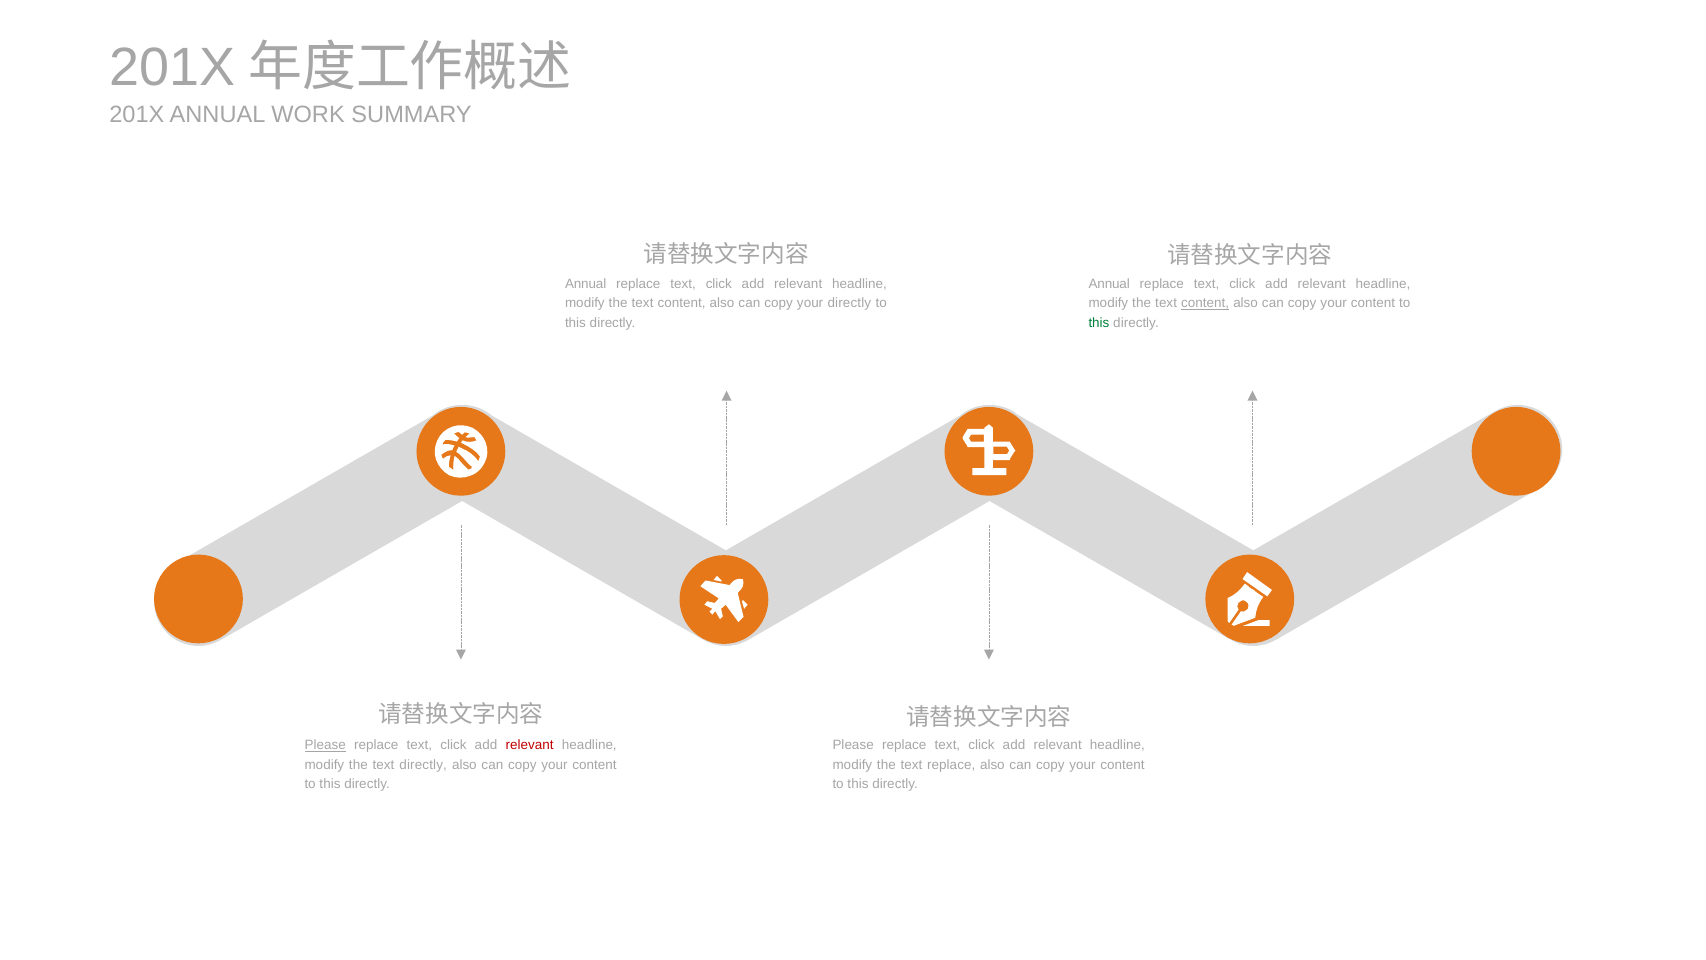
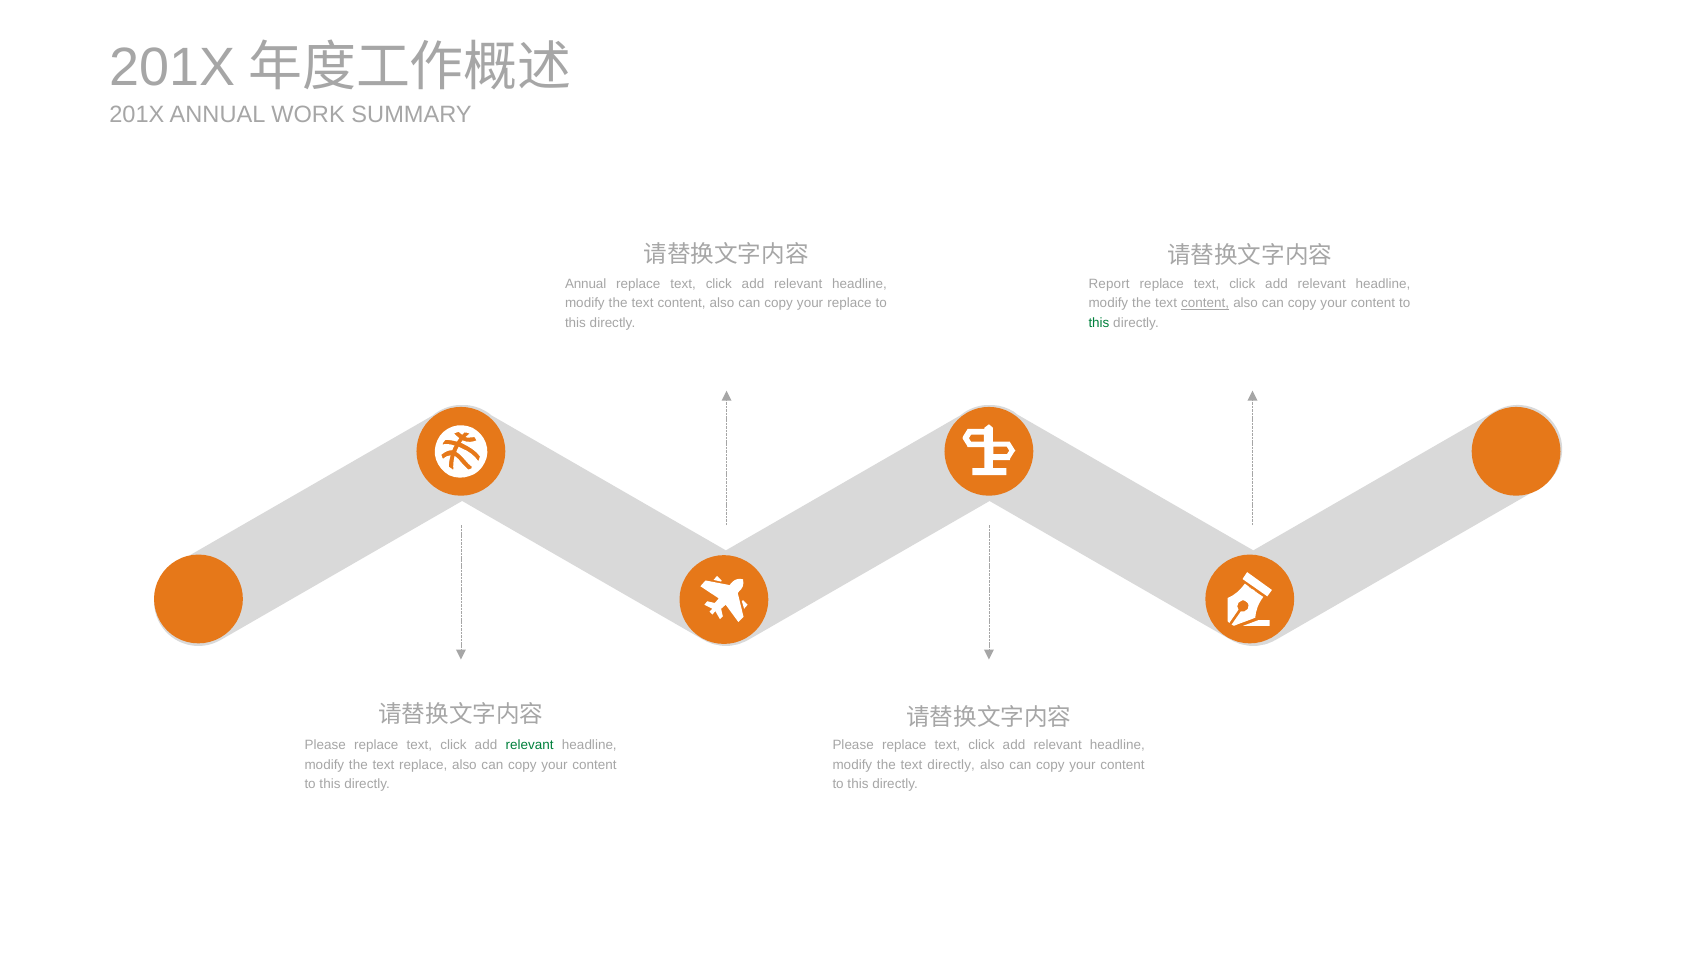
Annual: Annual -> Report (1109, 284)
your directly: directly -> replace (849, 303)
Please underline: present -> none (325, 745)
relevant colour: red -> green (530, 745)
text directly: directly -> replace (423, 764)
text replace: replace -> directly (951, 764)
